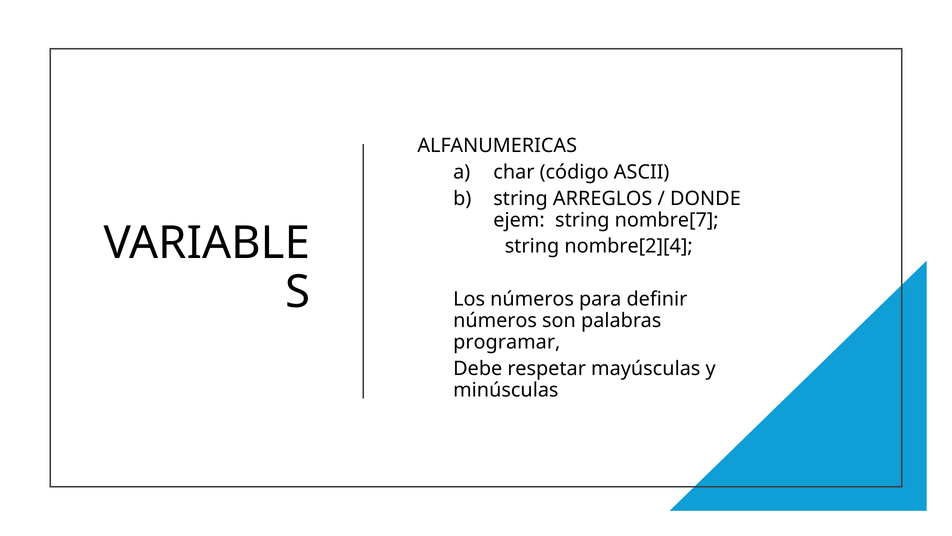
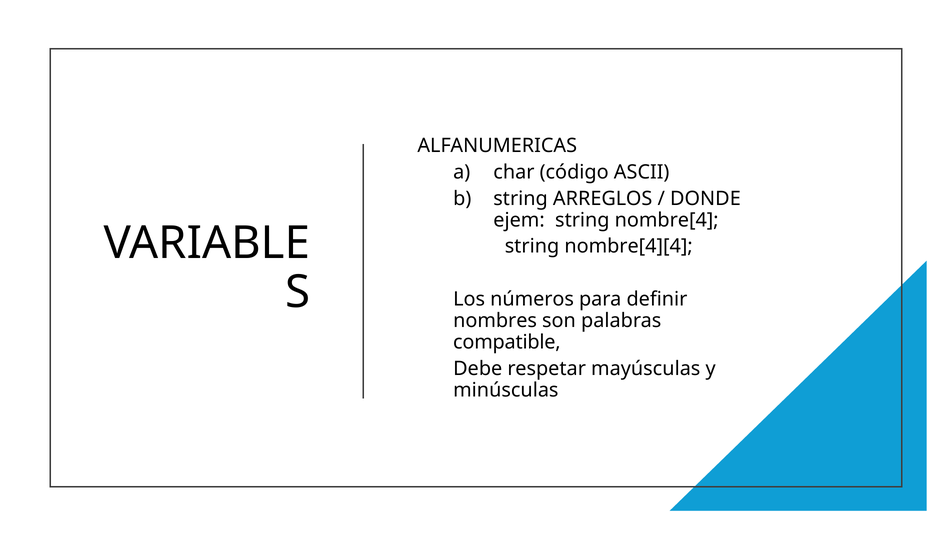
nombre[7: nombre[7 -> nombre[4 (667, 220)
nombre[2][4: nombre[2][4 -> nombre[4][4 (629, 246)
números: números -> nombres (495, 320)
programar: programar -> compatible (507, 342)
